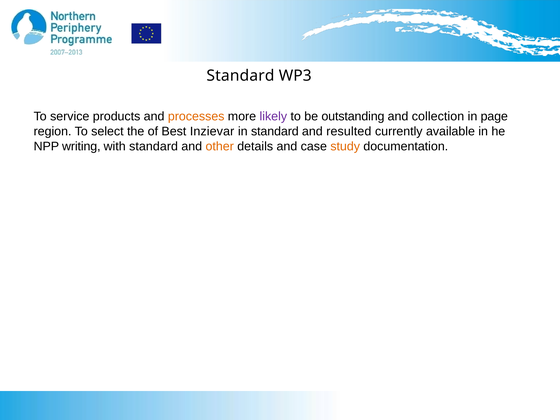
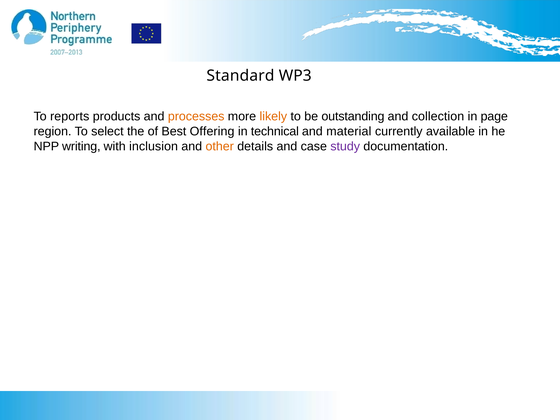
service: service -> reports (70, 116)
likely colour: purple -> orange (273, 116)
Inzievar: Inzievar -> Offering (212, 131)
in standard: standard -> technical (275, 131)
resulted: resulted -> material (349, 131)
with standard: standard -> inclusion (154, 146)
study colour: orange -> purple (345, 146)
